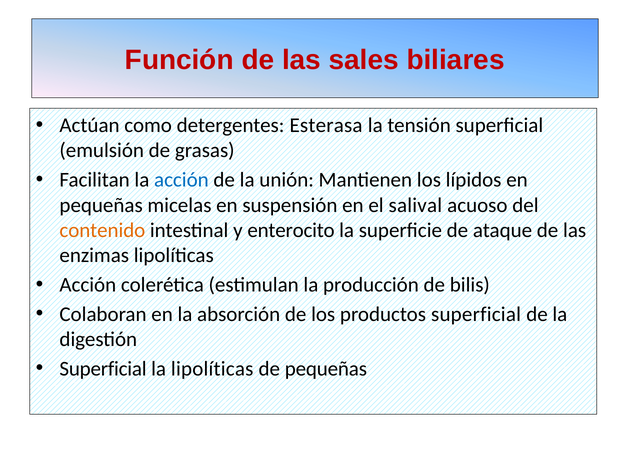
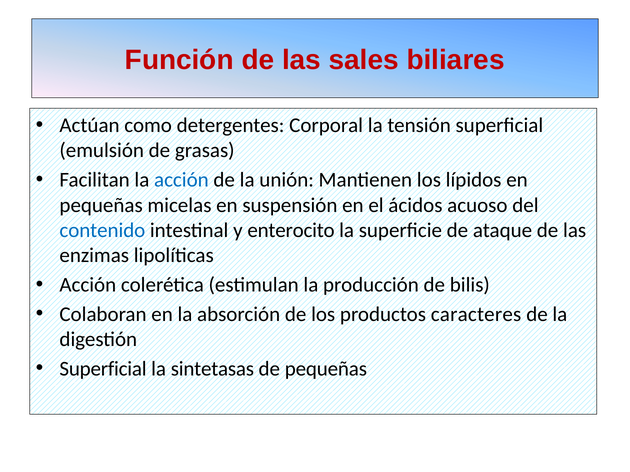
Esterasa: Esterasa -> Corporal (326, 126)
salival: salival -> ácidos (415, 205)
contenido colour: orange -> blue (102, 231)
productos superficial: superficial -> caracteres (476, 314)
la lipolíticas: lipolíticas -> sintetasas (212, 369)
